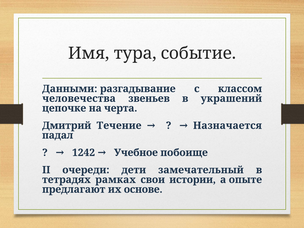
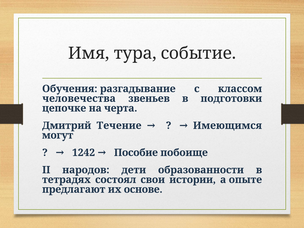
Данными: Данными -> Обучения (70, 89)
украшений: украшений -> подготовки (231, 98)
Назначается: Назначается -> Имеющимся (227, 126)
падал: падал -> могут (58, 135)
Учебное: Учебное -> Пособие (136, 153)
очереди: очереди -> народов (86, 170)
замечательный: замечательный -> образованности (201, 170)
рамках: рамках -> состоял (116, 180)
